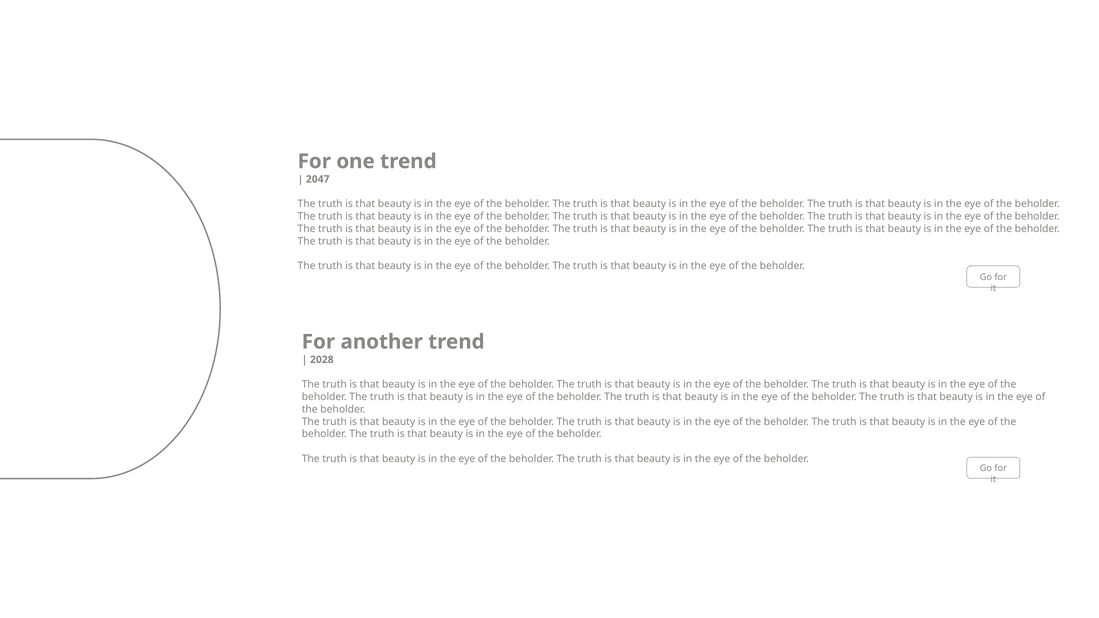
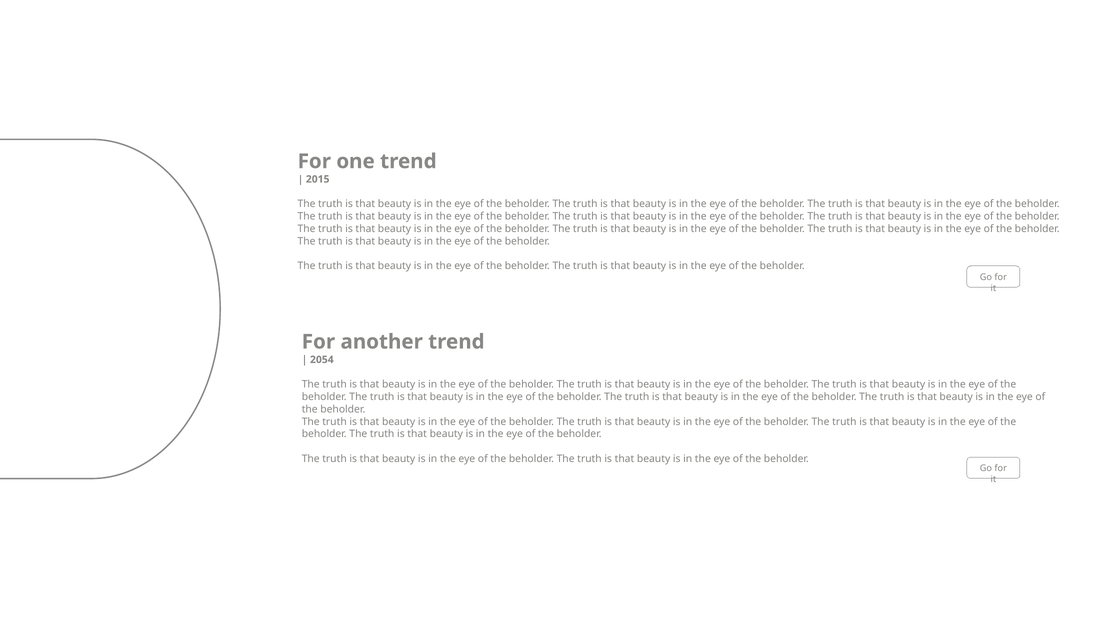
2047: 2047 -> 2015 (318, 179)
2028: 2028 -> 2054 (322, 360)
